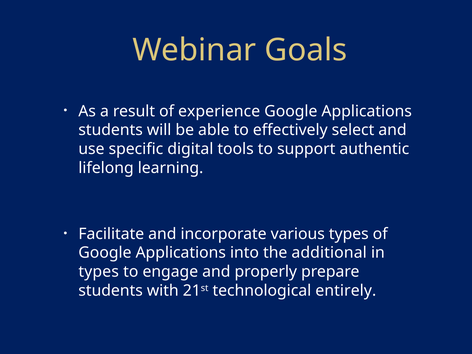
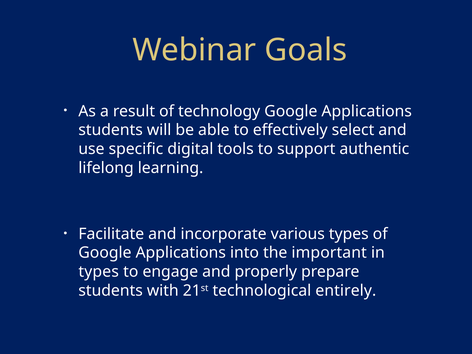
experience: experience -> technology (219, 111)
additional: additional -> important (329, 253)
